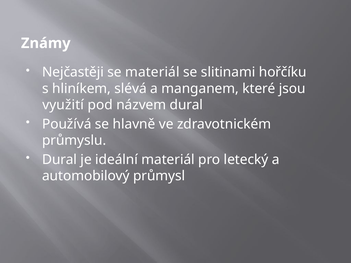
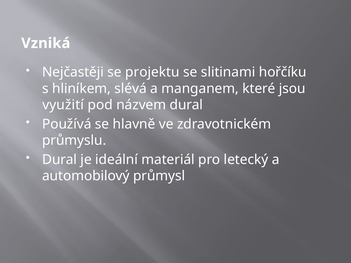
Známy: Známy -> Vzniká (46, 43)
se materiál: materiál -> projektu (152, 72)
